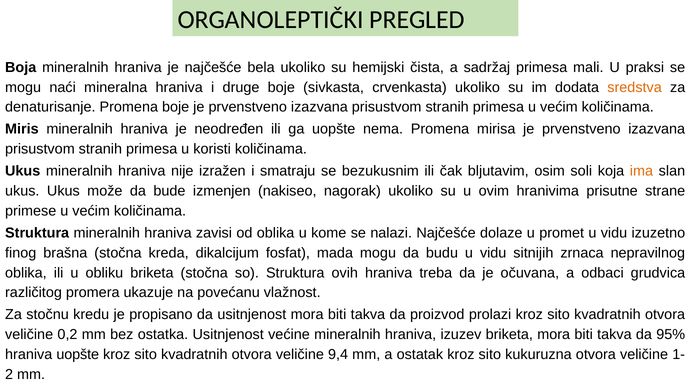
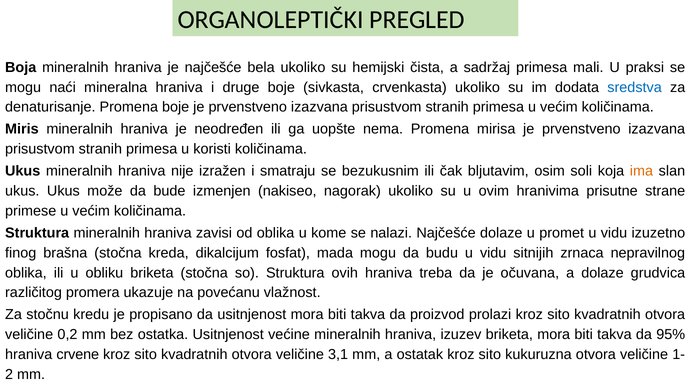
sredstva colour: orange -> blue (635, 87)
a odbaci: odbaci -> dolaze (602, 273)
hraniva uopšte: uopšte -> crvene (78, 354)
9,4: 9,4 -> 3,1 (338, 354)
